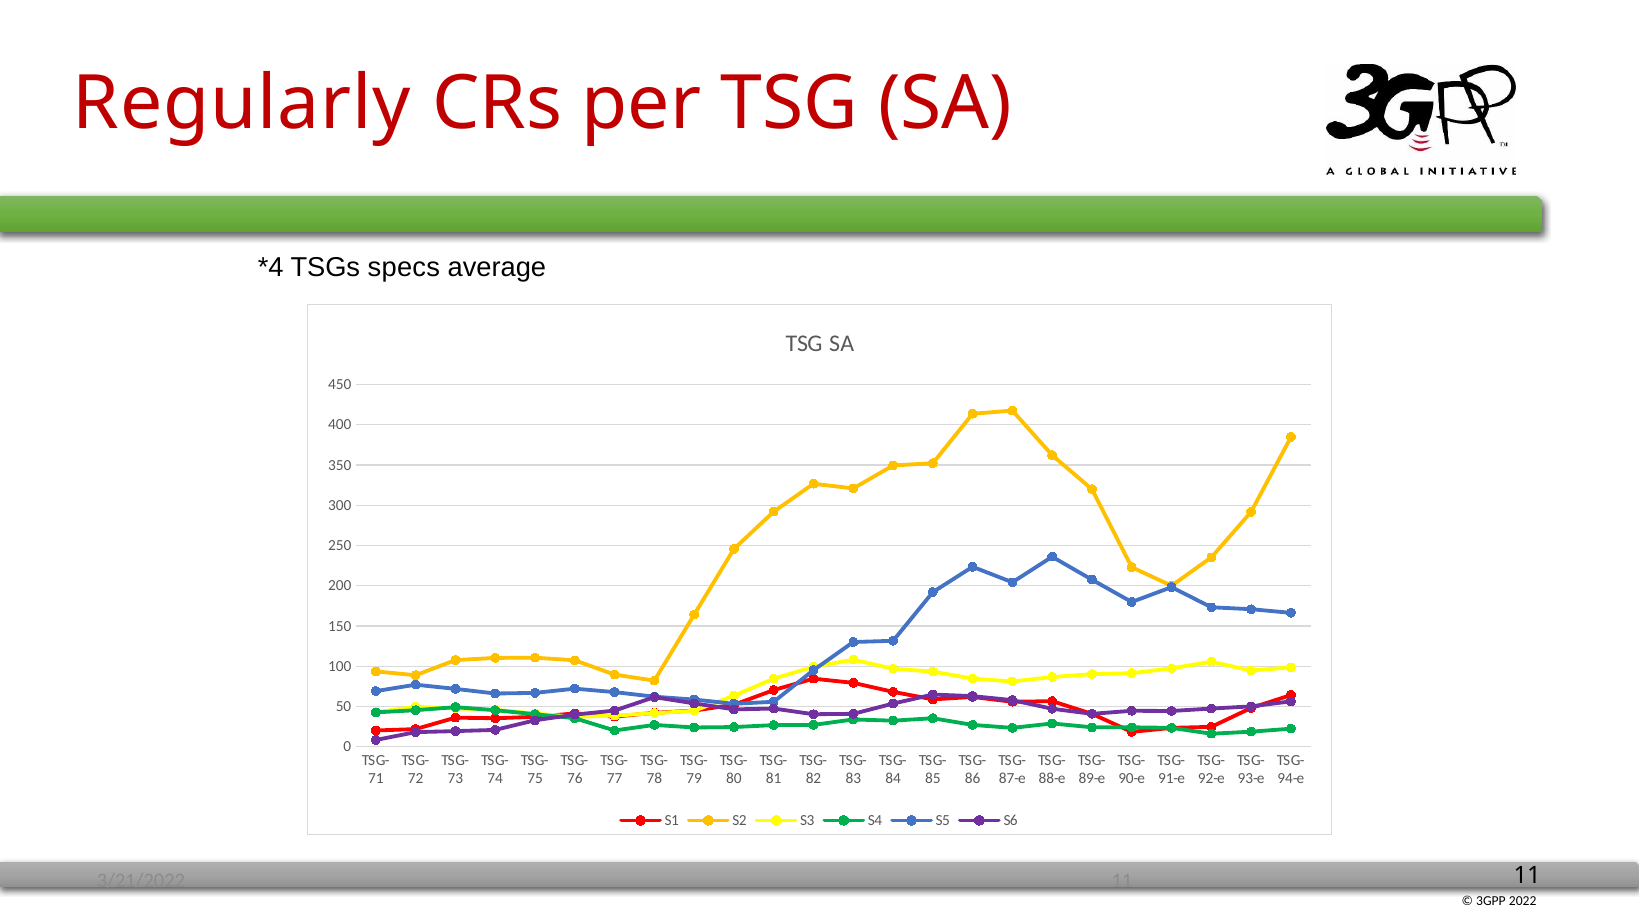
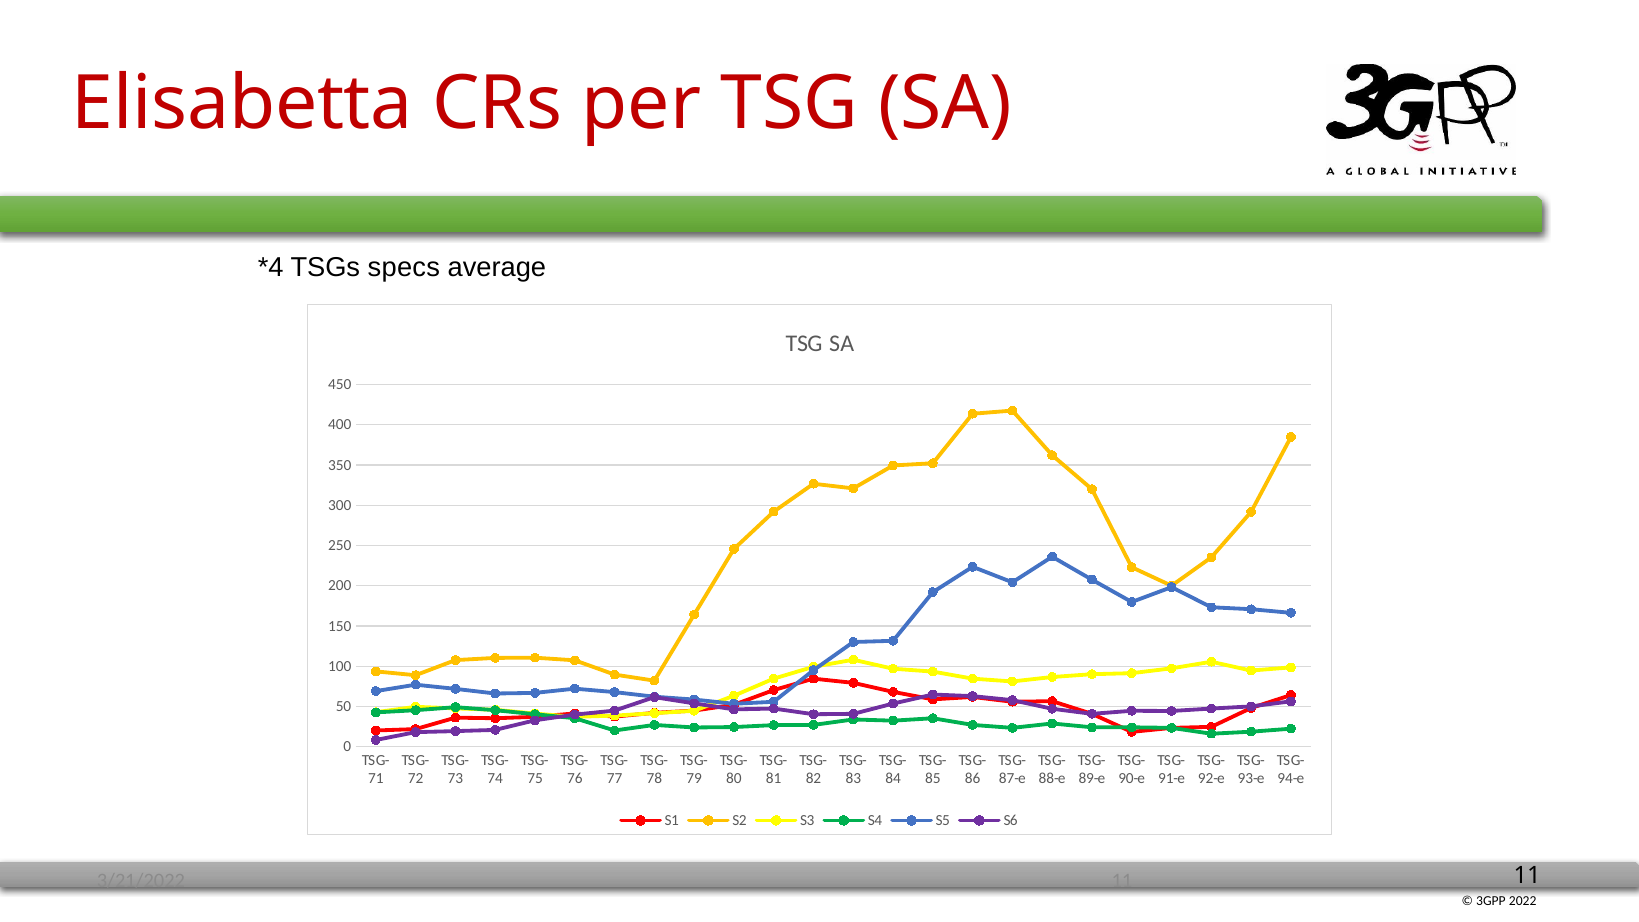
Regularly: Regularly -> Elisabetta (242, 104)
